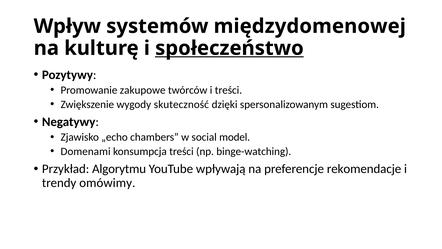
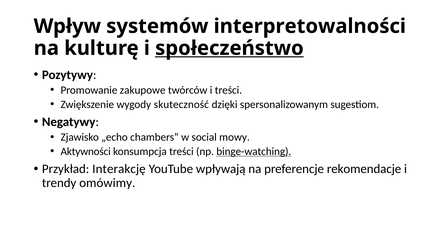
międzydomenowej: międzydomenowej -> interpretowalności (310, 26)
model: model -> mowy (235, 137)
Domenami: Domenami -> Aktywności (86, 151)
binge-watching underline: none -> present (254, 151)
Algorytmu: Algorytmu -> Interakcję (119, 169)
